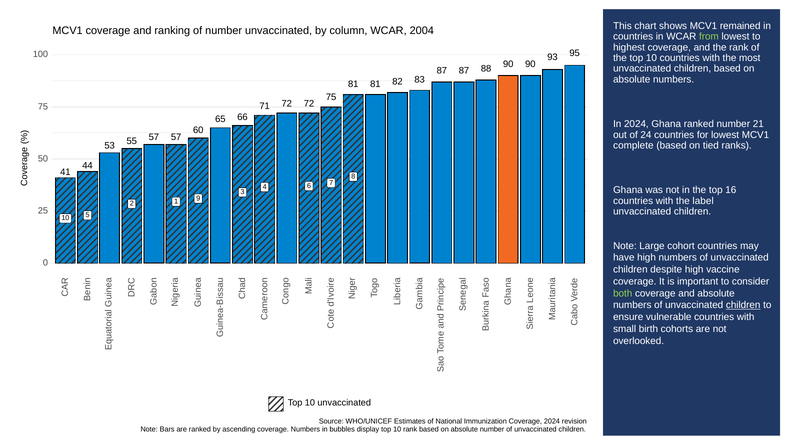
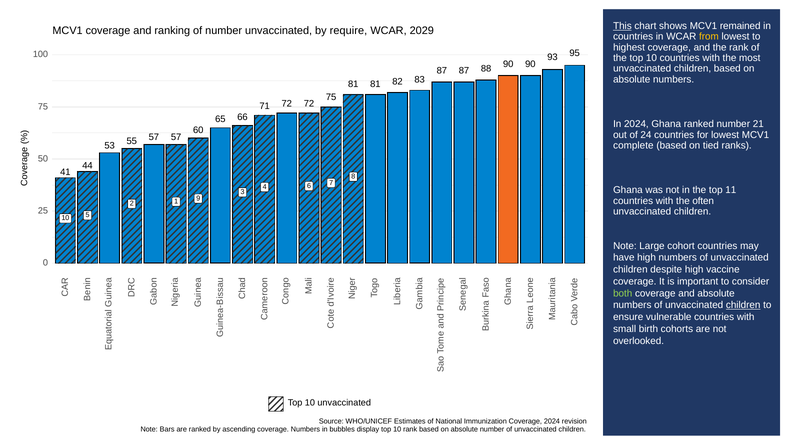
This underline: none -> present (622, 26)
column: column -> require (348, 31)
2004: 2004 -> 2029 (422, 31)
from colour: light green -> yellow (709, 37)
16: 16 -> 11 (731, 190)
label: label -> often (703, 201)
